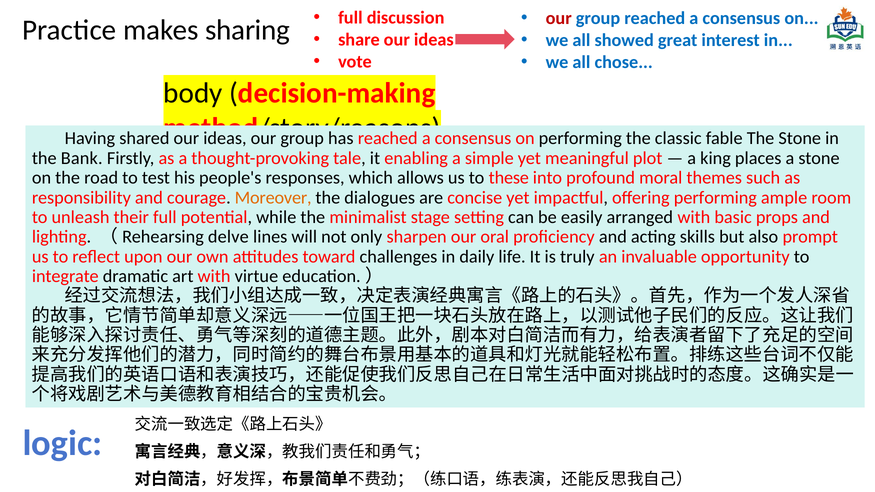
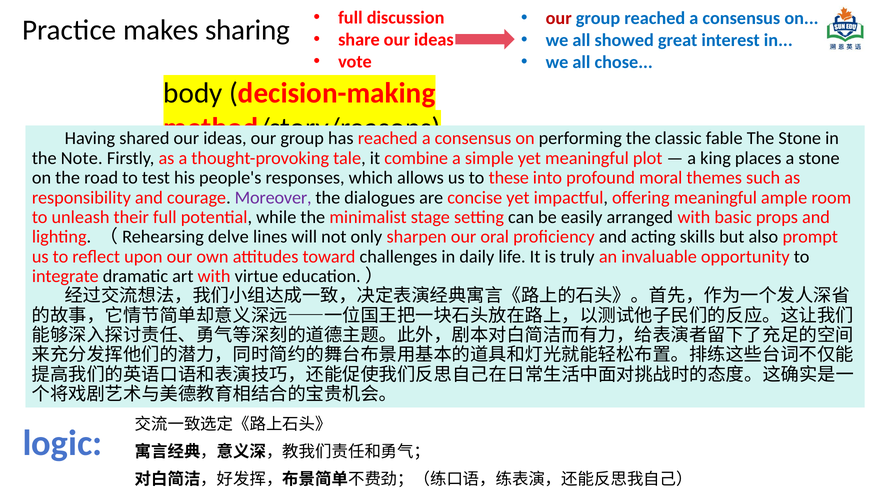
Bank: Bank -> Note (82, 158)
enabling: enabling -> combine (416, 158)
Moreover colour: orange -> purple (273, 198)
offering performing: performing -> meaningful (715, 198)
